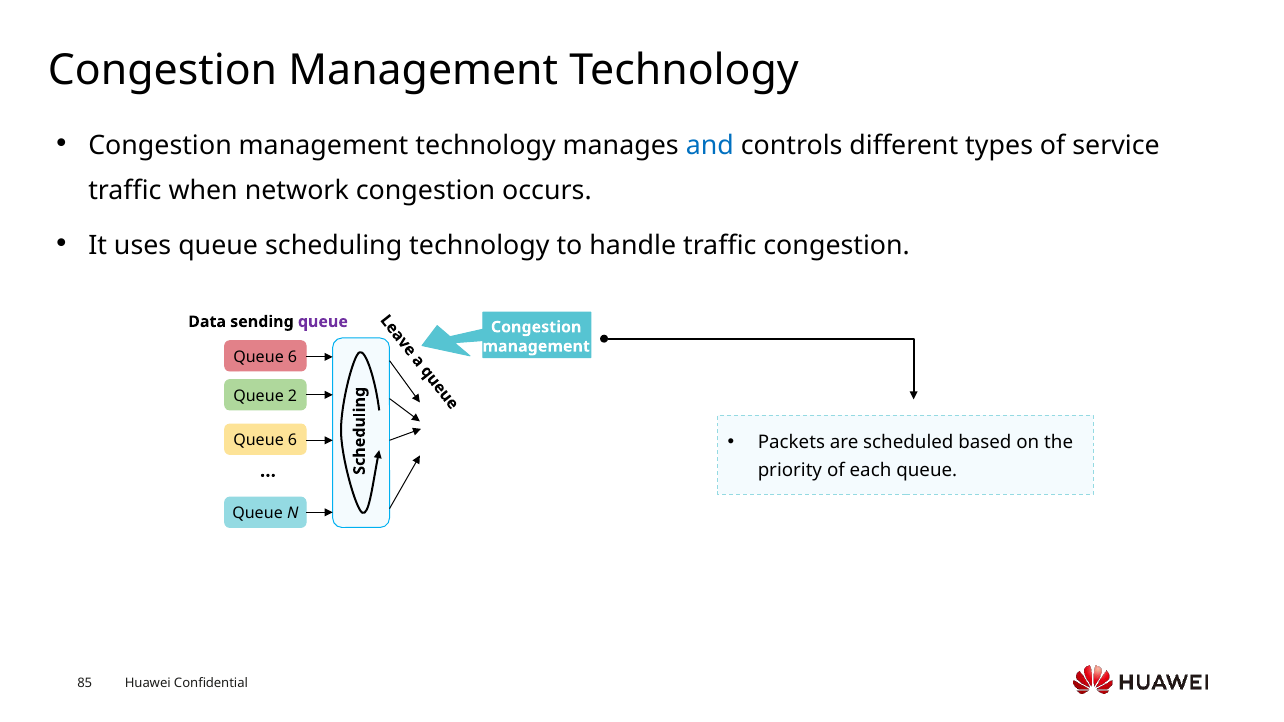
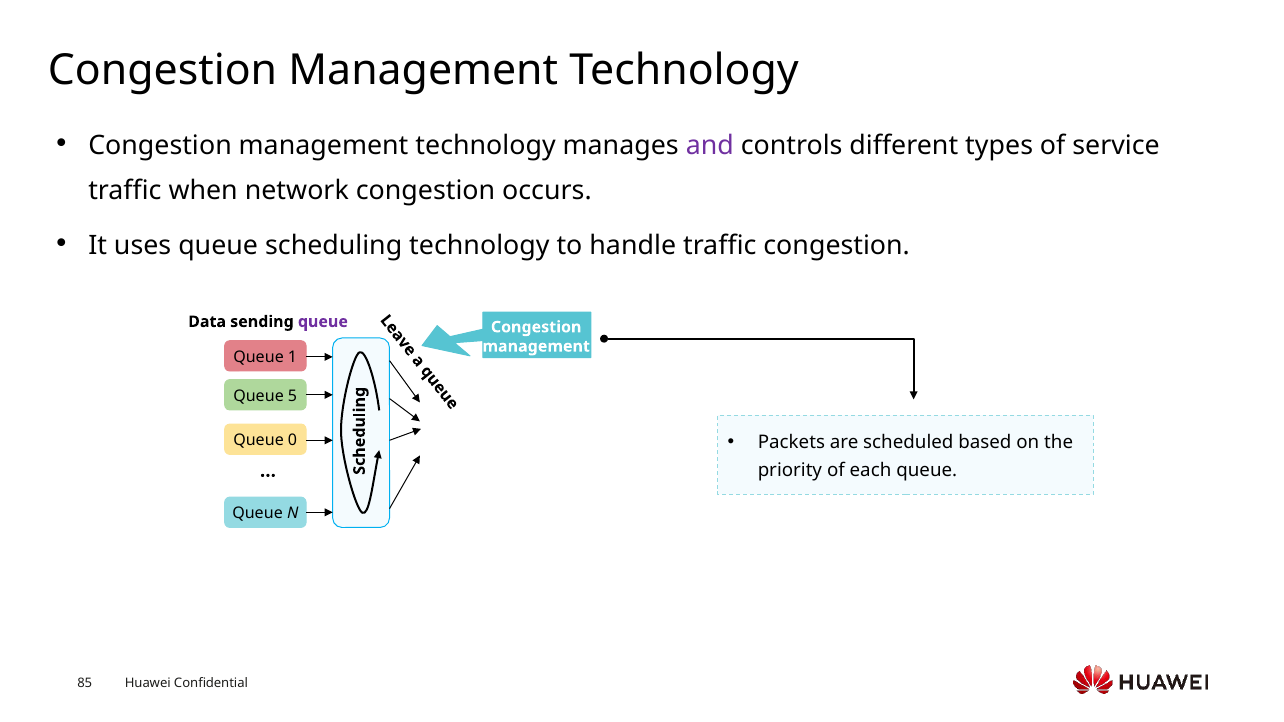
and colour: blue -> purple (710, 146)
6: 6 -> 1 (293, 357)
2: 2 -> 5 (293, 396)
6: 6 -> 0 (293, 440)
